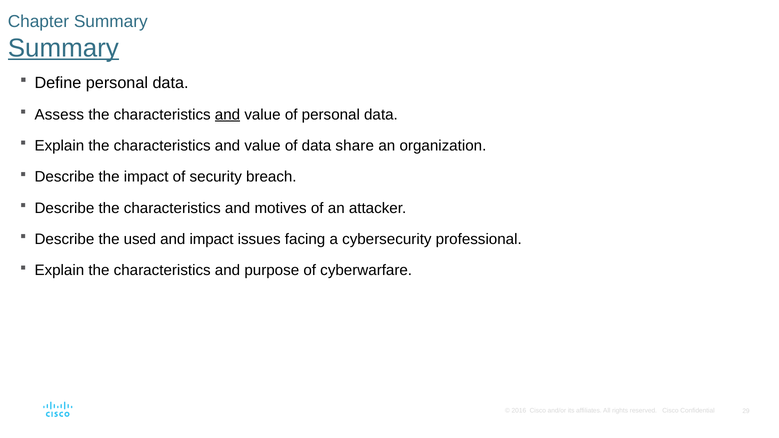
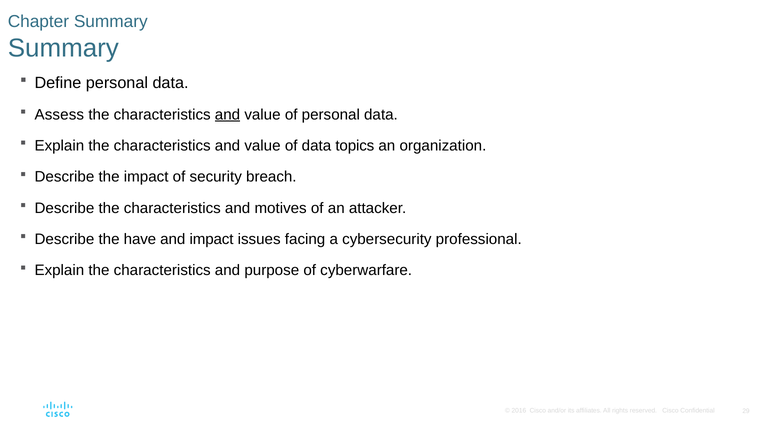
Summary underline: present -> none (63, 48)
share: share -> topics (355, 146)
used: used -> have (140, 239)
